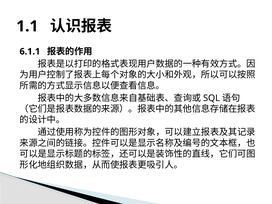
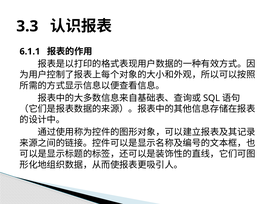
1.1: 1.1 -> 3.3 (27, 26)
